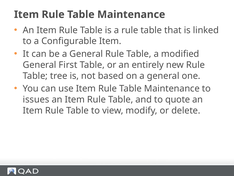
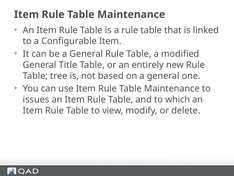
First: First -> Title (68, 65)
quote: quote -> which (178, 99)
